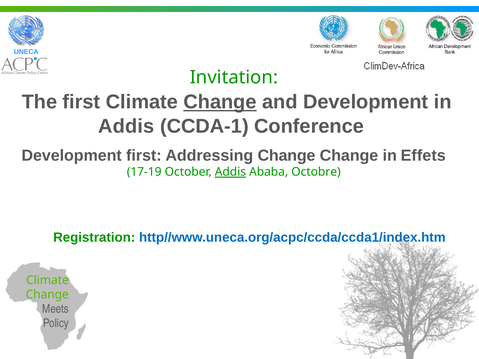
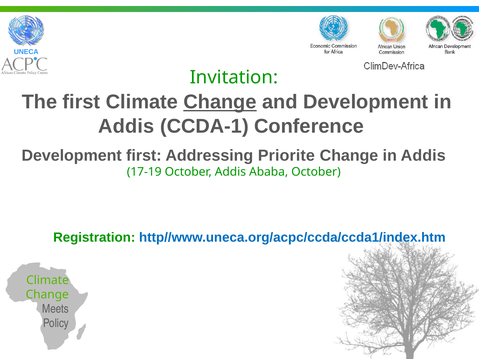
Addressing Change: Change -> Priorite (286, 156)
Change in Effets: Effets -> Addis (423, 156)
Addis underline: present -> none (230, 172)
Ababa Octobre: Octobre -> October (316, 172)
